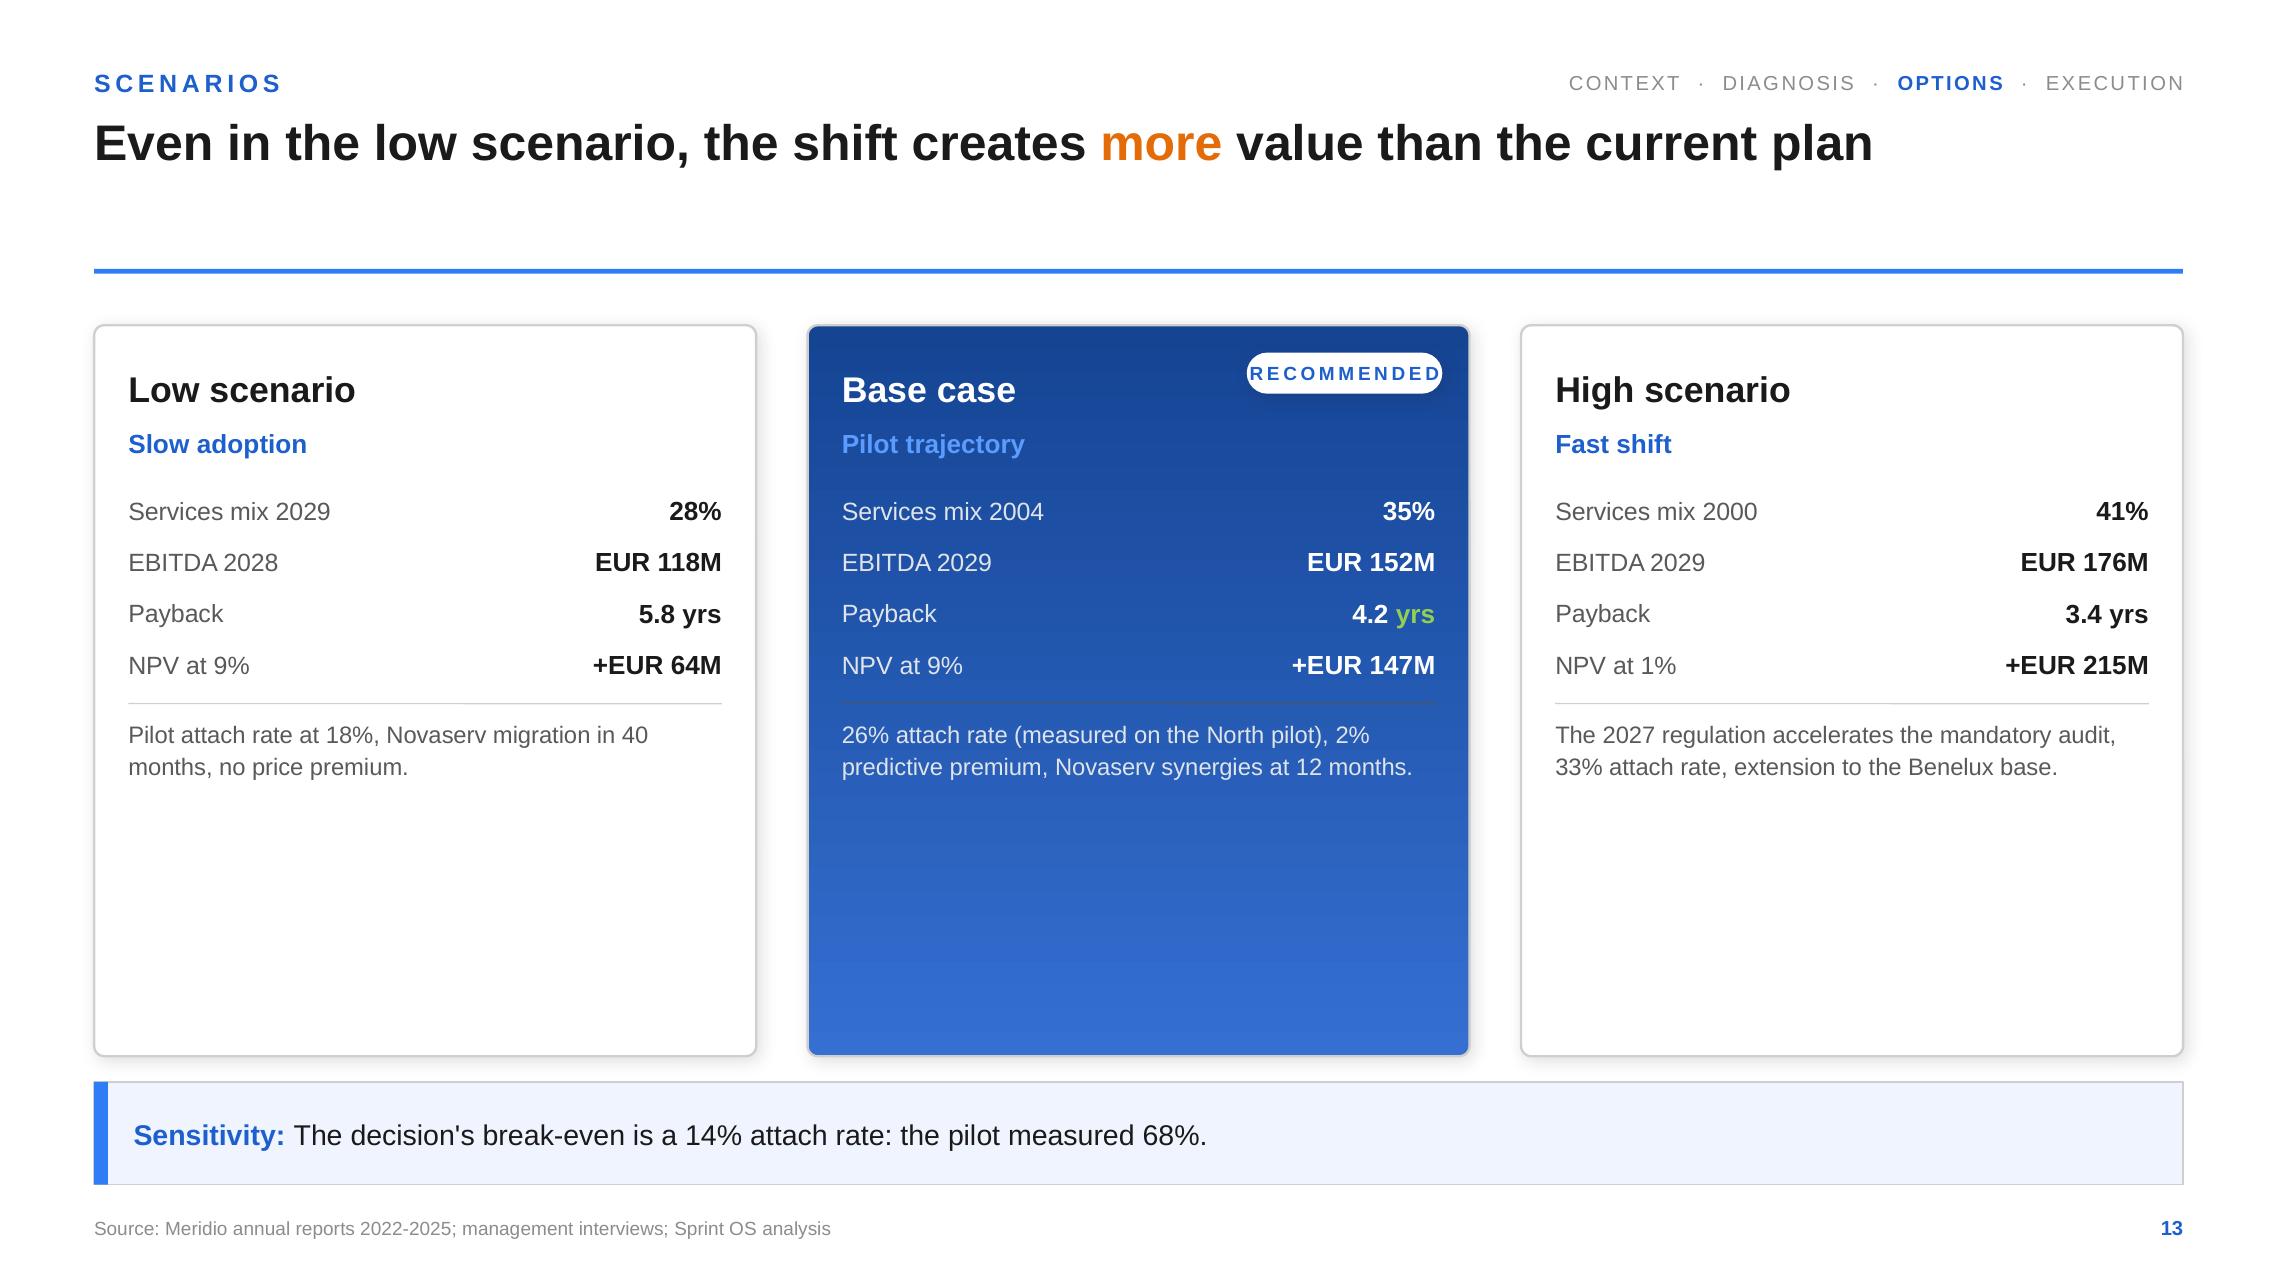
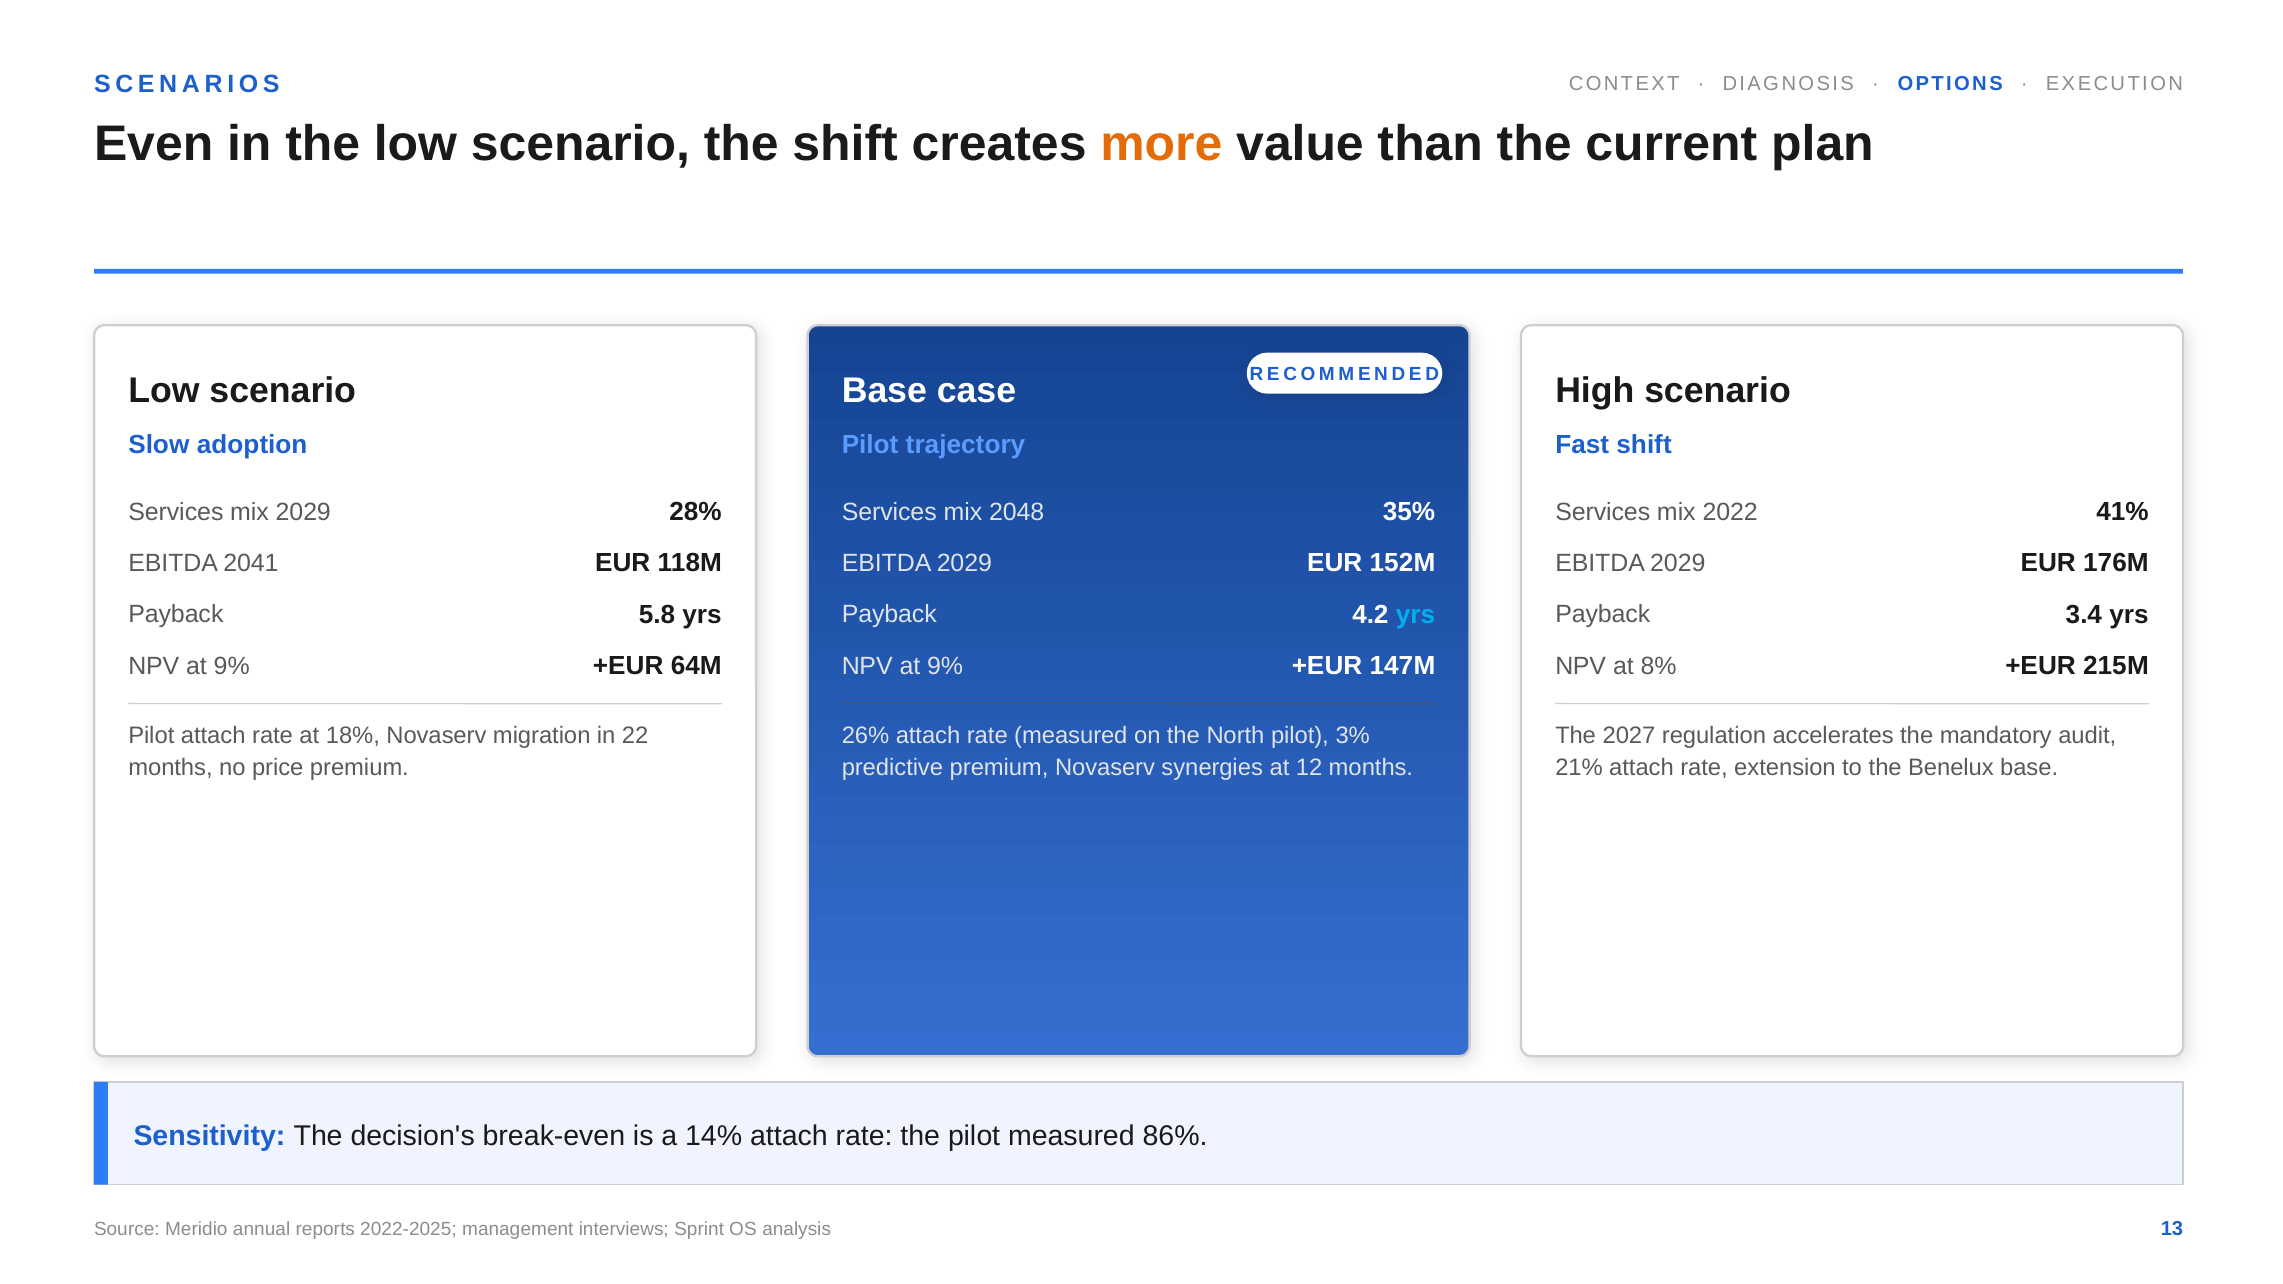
2004: 2004 -> 2048 (1017, 512)
2000: 2000 -> 2022 (1730, 512)
2028: 2028 -> 2041 (251, 563)
yrs colour: light green -> light blue (1416, 615)
1%: 1% -> 8% (1659, 666)
40: 40 -> 22 (635, 736)
2%: 2% -> 3% (1353, 736)
33%: 33% -> 21% (1579, 768)
68%: 68% -> 86% (1175, 1136)
